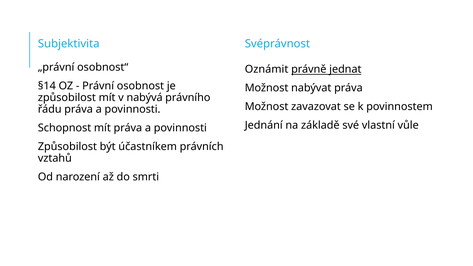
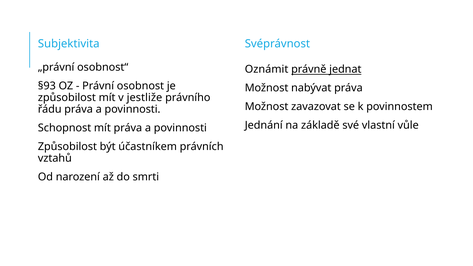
§14: §14 -> §93 (47, 86)
nabývá: nabývá -> jestliže (144, 98)
